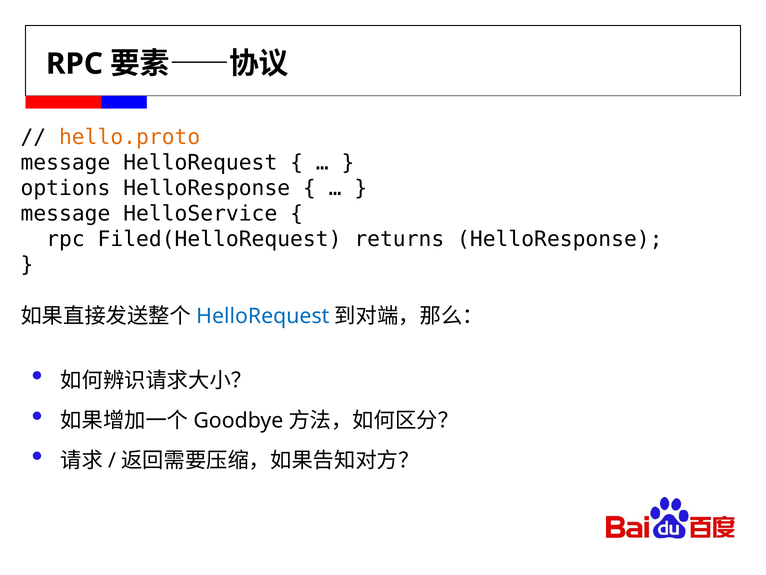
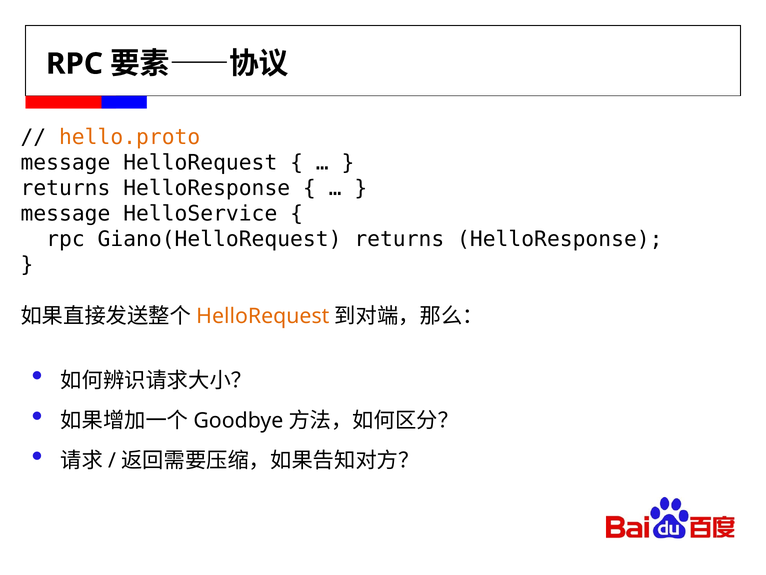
options: options -> returns (65, 188)
Filed(HelloRequest: Filed(HelloRequest -> Giano(HelloRequest (220, 239)
HelloRequest colour: blue -> orange (263, 316)
